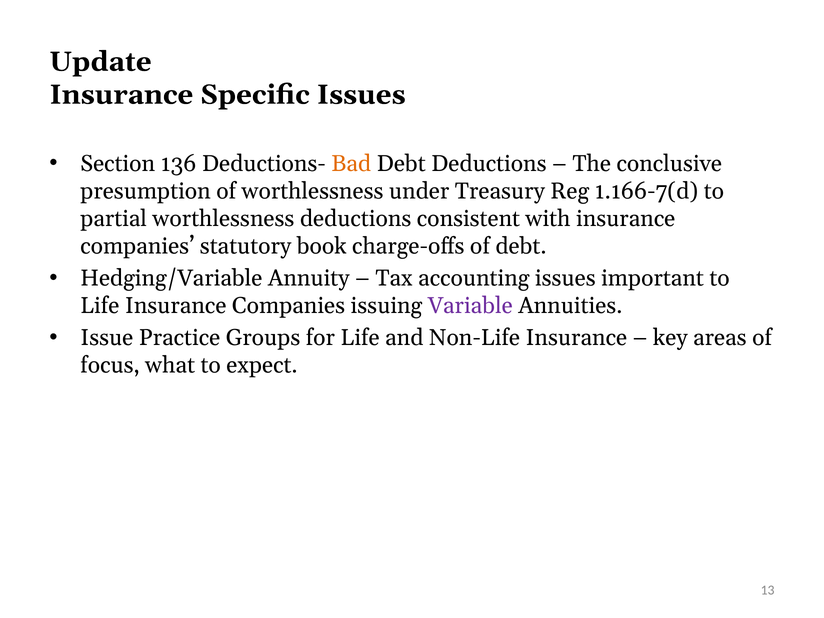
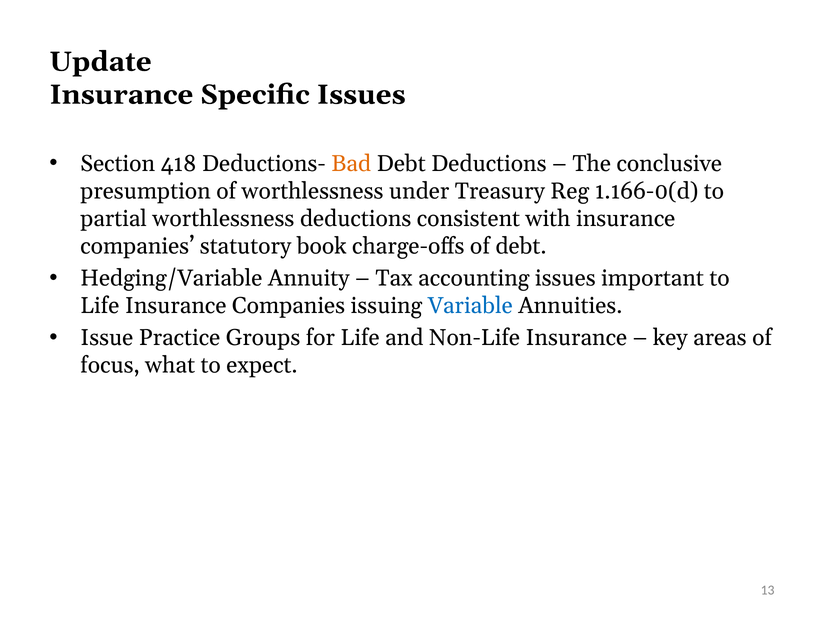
136: 136 -> 418 (179, 164)
1.166-7(d: 1.166-7(d -> 1.166-0(d (647, 191)
Variable colour: purple -> blue (470, 306)
